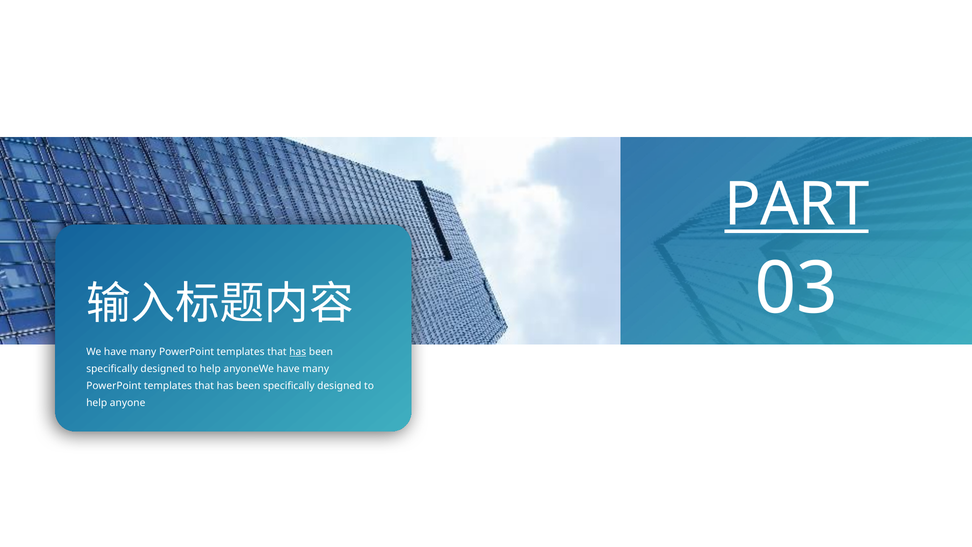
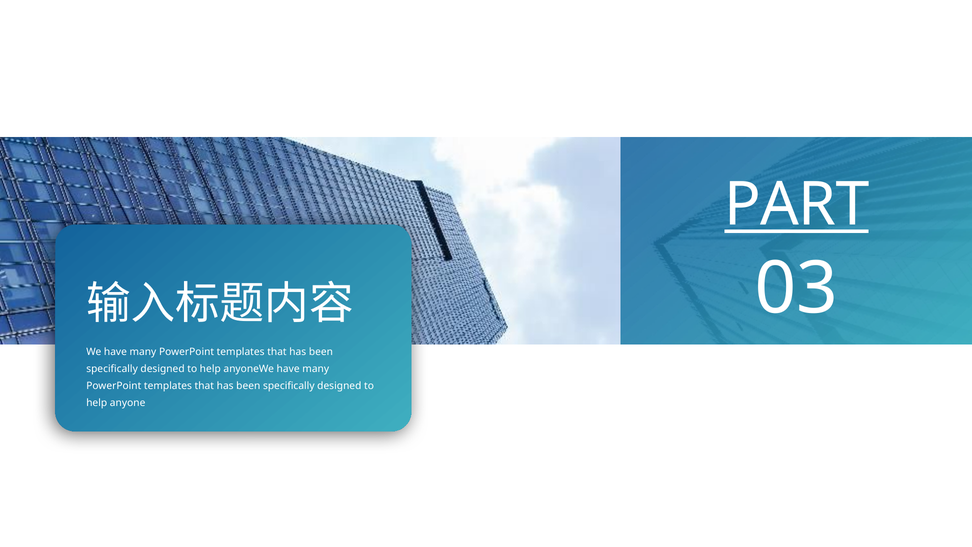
has underline: present -> none (298, 352)
